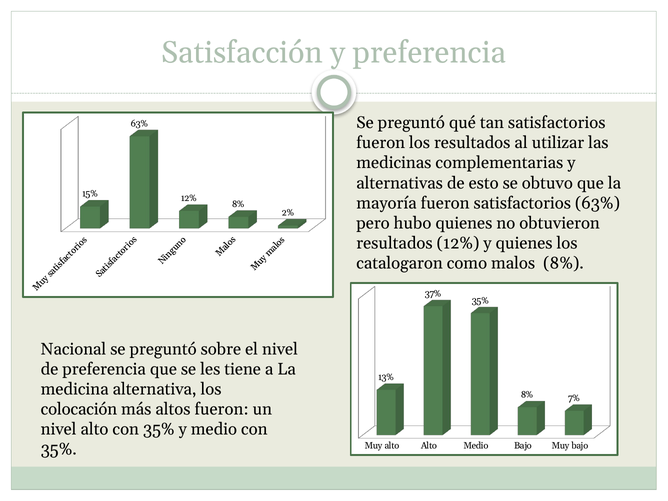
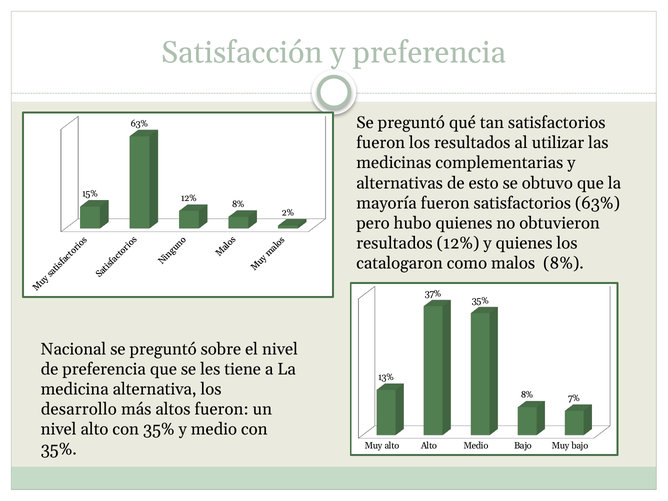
colocación: colocación -> desarrollo (79, 409)
